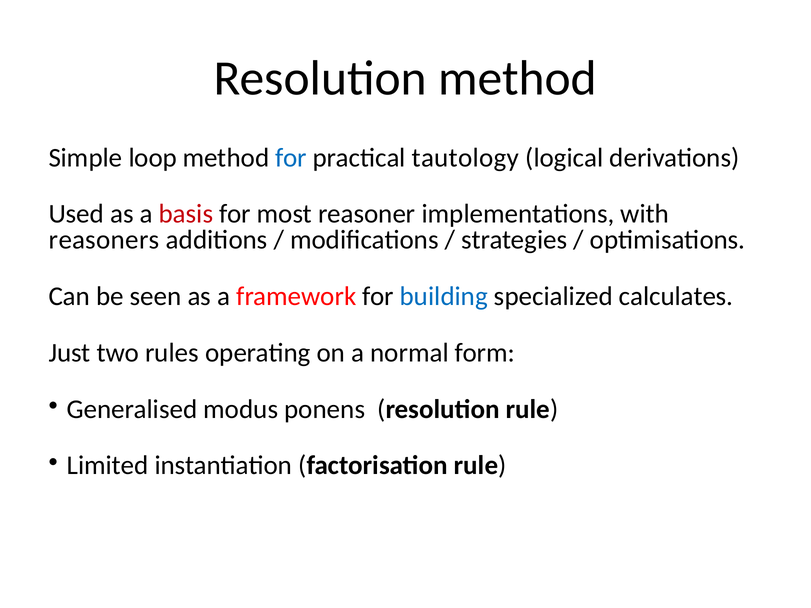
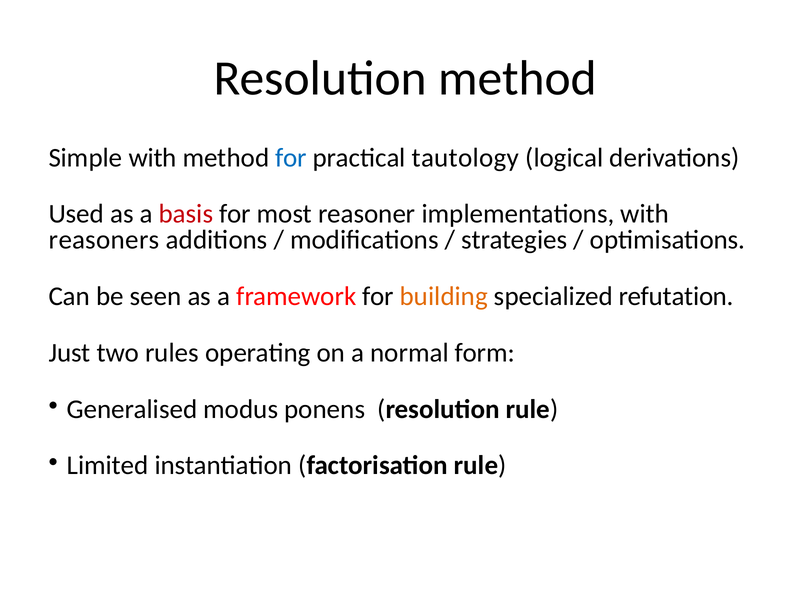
Simple loop: loop -> with (153, 158)
building colour: blue -> orange (444, 297)
calculates: calculates -> refutation (676, 297)
